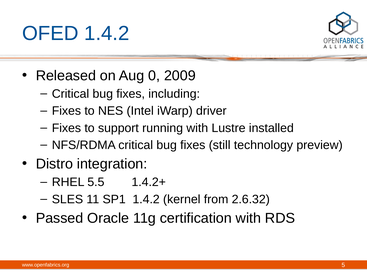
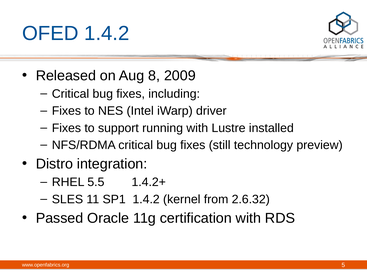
0: 0 -> 8 (154, 76)
